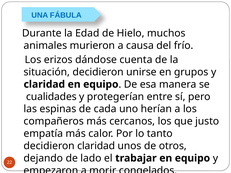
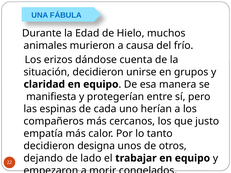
cualidades: cualidades -> manifiesta (51, 97)
decidieron claridad: claridad -> designa (96, 146)
